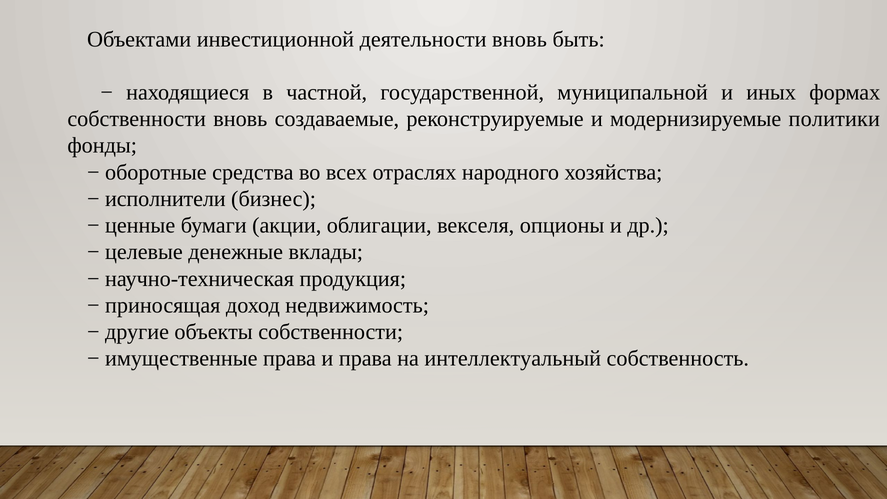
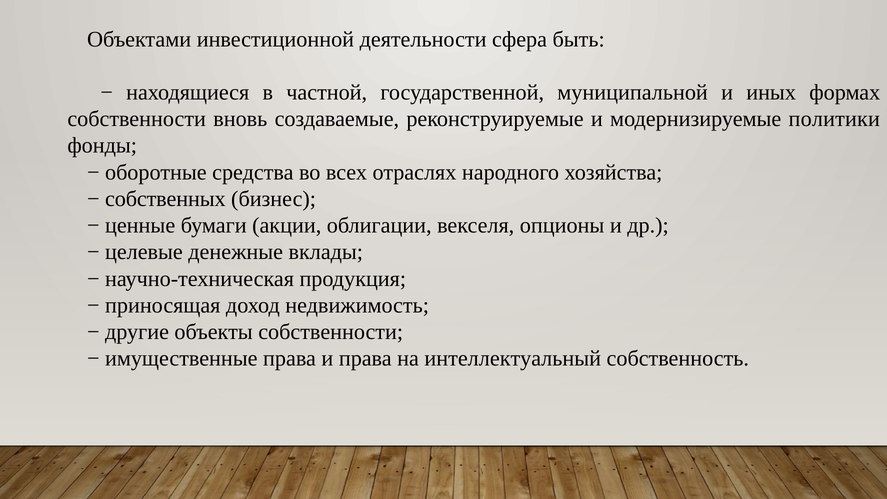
деятельности вновь: вновь -> сфера (520, 39)
исполнители: исполнители -> собственных (165, 199)
